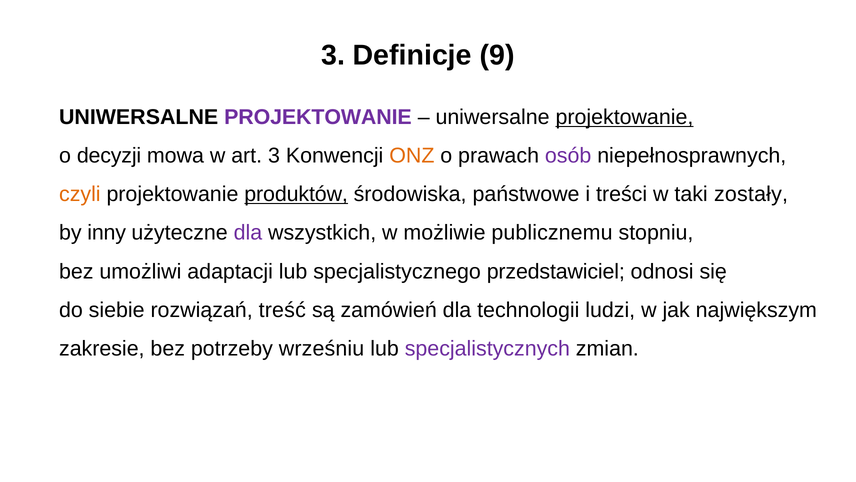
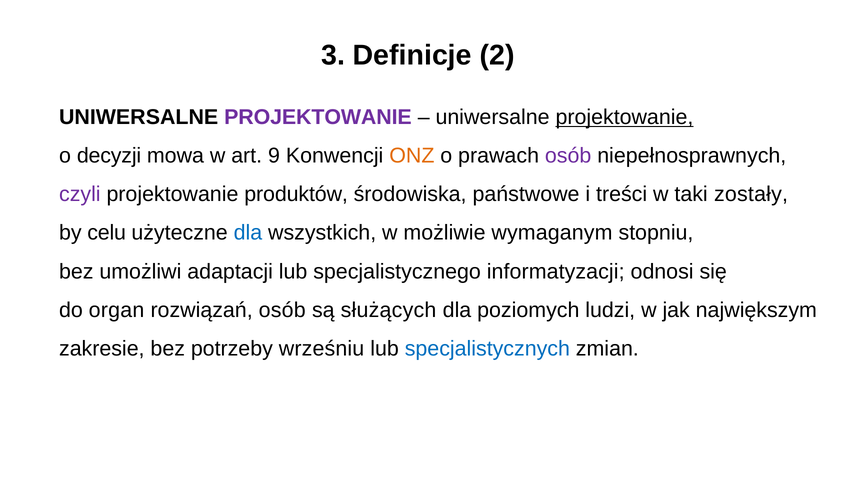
9: 9 -> 2 (497, 55)
art 3: 3 -> 9 (274, 156)
czyli colour: orange -> purple (80, 194)
produktów underline: present -> none (296, 194)
inny: inny -> celu (107, 233)
dla colour: purple -> blue (248, 233)
publicznemu: publicznemu -> wymaganym (552, 233)
przedstawiciel: przedstawiciel -> informatyzacji (556, 271)
siebie: siebie -> organ (117, 310)
rozwiązań treść: treść -> osób (282, 310)
zamówień: zamówień -> służących (389, 310)
technologii: technologii -> poziomych (528, 310)
specjalistycznych colour: purple -> blue (487, 348)
